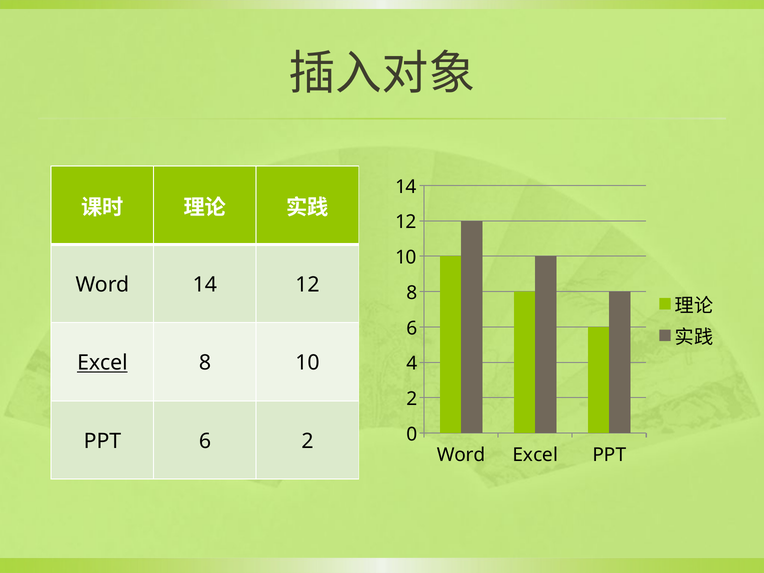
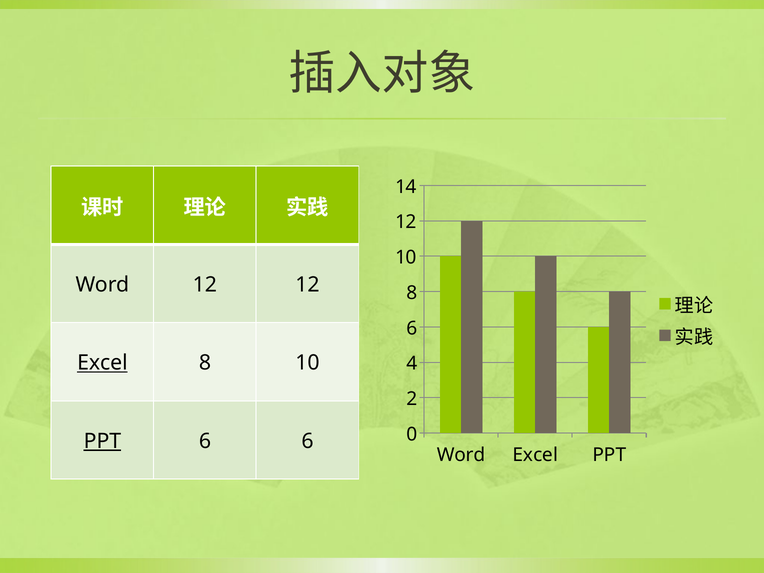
Word 14: 14 -> 12 (205, 285)
PPT underline: none -> present (102, 441)
6 2: 2 -> 6 (307, 441)
